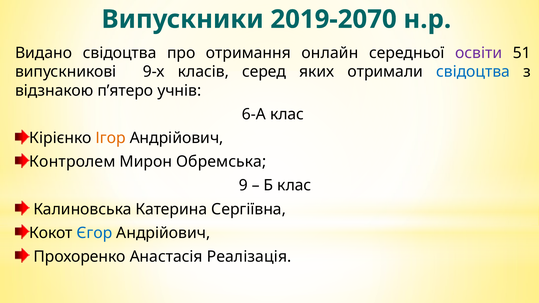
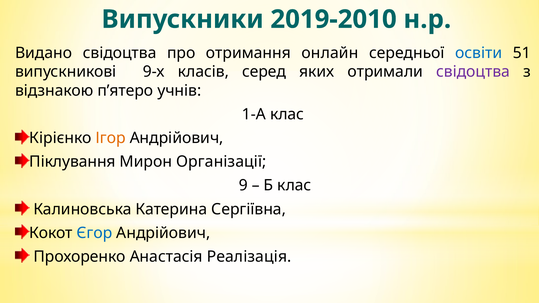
2019-2070: 2019-2070 -> 2019-2010 (334, 19)
освіти colour: purple -> blue (479, 53)
свідоцтва colour: blue -> purple (473, 72)
6-А: 6-А -> 1-А (254, 114)
Контролем: Контролем -> Піклування (73, 162)
Обремська: Обремська -> Організації (221, 162)
